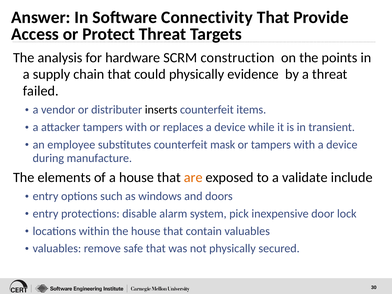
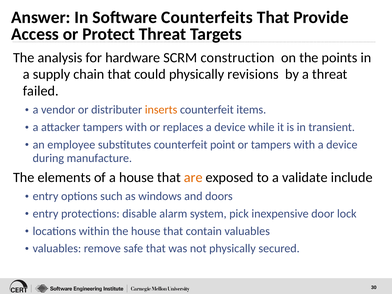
Connectivity: Connectivity -> Counterfeits (207, 17)
evidence: evidence -> revisions (253, 74)
inserts colour: black -> orange (161, 110)
mask: mask -> point (223, 145)
